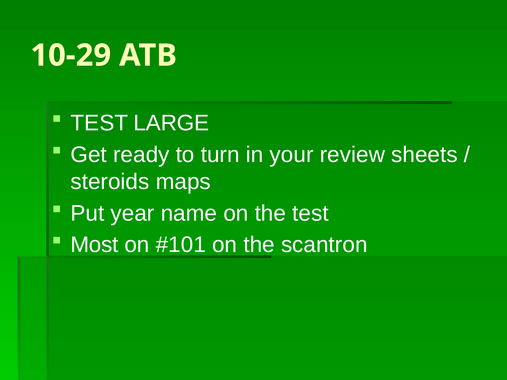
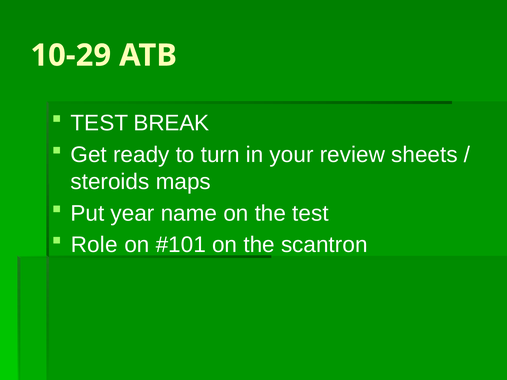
LARGE: LARGE -> BREAK (171, 123)
Most: Most -> Role (94, 245)
